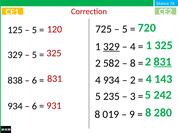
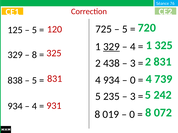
5: 5 -> 8 (34, 55)
831 underline: present -> none (163, 62)
582: 582 -> 438 (111, 63)
8: 8 -> 3 (133, 63)
143: 143 -> 739 (163, 79)
2: 2 -> 0 (133, 80)
6: 6 -> 5 (34, 81)
6: 6 -> 4 (34, 107)
280: 280 -> 072 (163, 113)
9: 9 -> 0 (132, 115)
